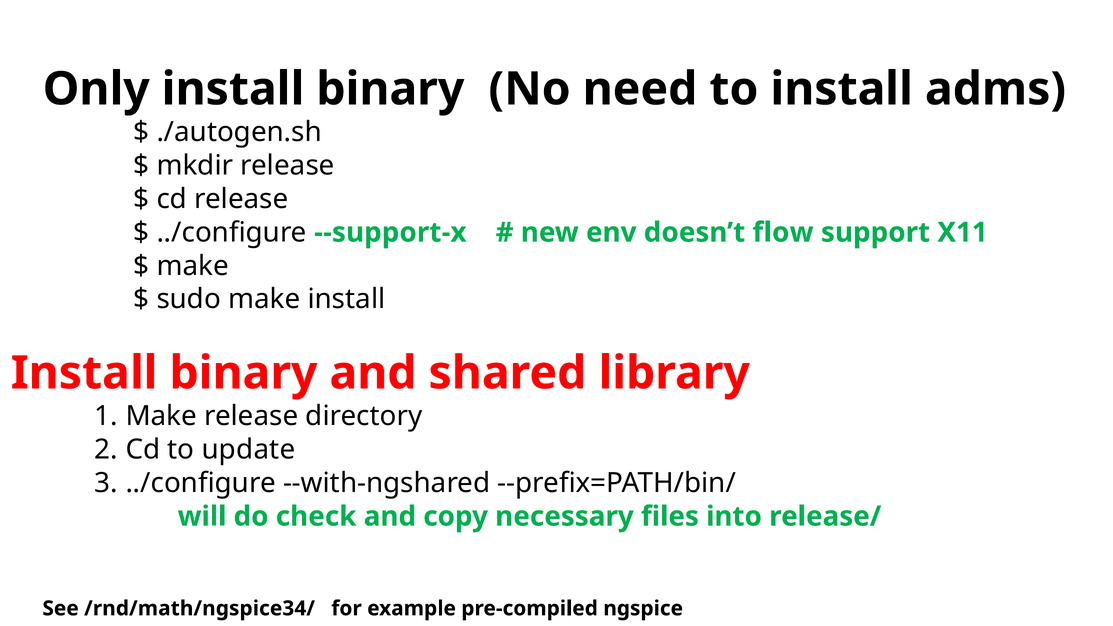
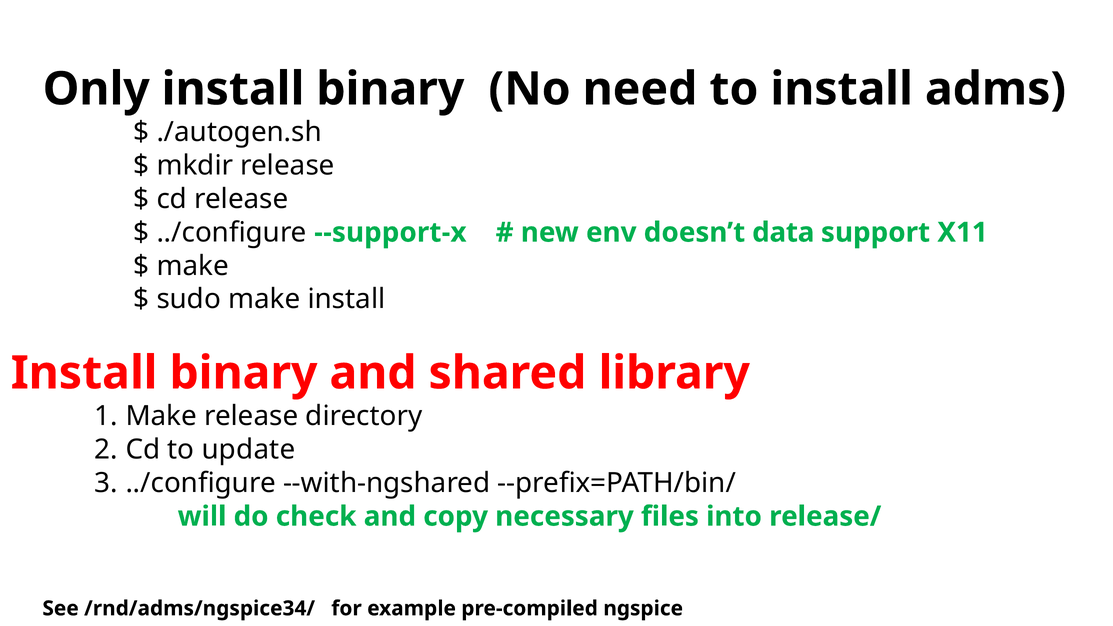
flow: flow -> data (783, 232)
/rnd/math/ngspice34/: /rnd/math/ngspice34/ -> /rnd/adms/ngspice34/ (200, 608)
